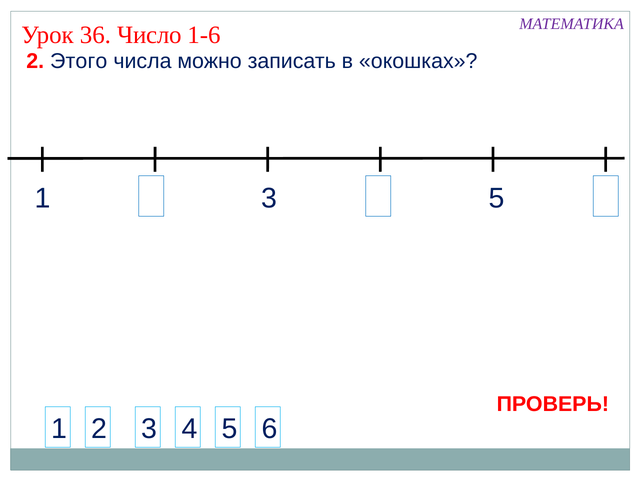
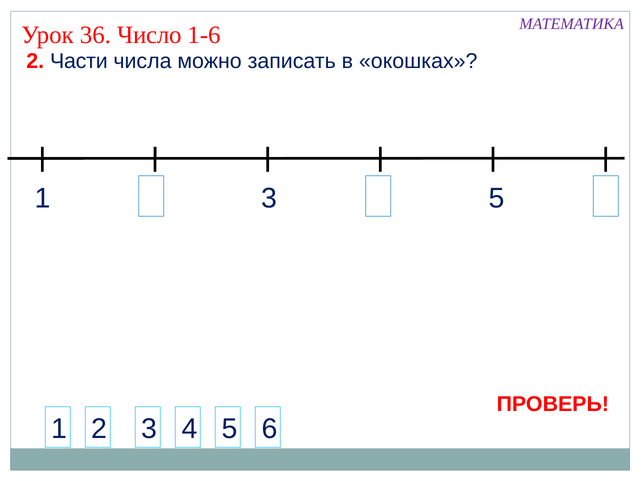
Этого: Этого -> Части (79, 61)
